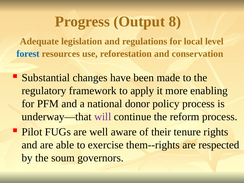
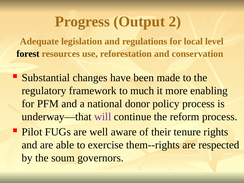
8: 8 -> 2 (175, 22)
forest colour: blue -> black (28, 54)
apply: apply -> much (142, 91)
